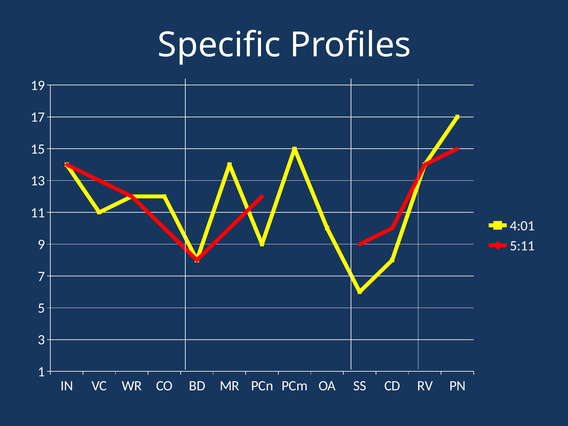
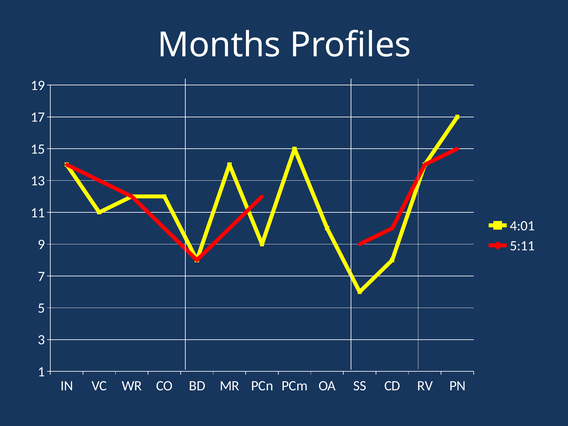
Specific: Specific -> Months (219, 45)
